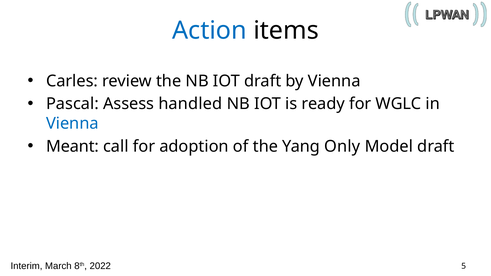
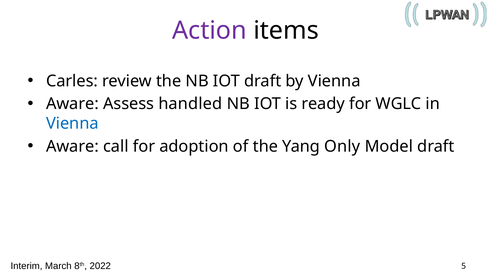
Action colour: blue -> purple (210, 30)
Pascal: Pascal -> Aware (72, 104)
Meant: Meant -> Aware (72, 147)
